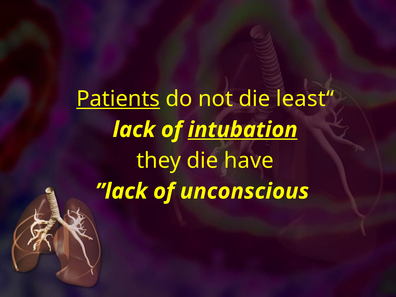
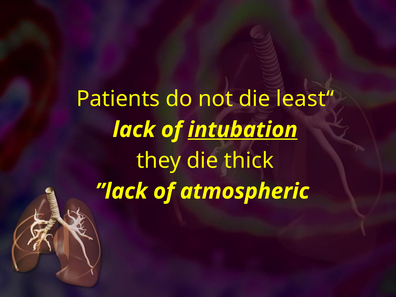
Patients underline: present -> none (118, 99)
have: have -> thick (249, 161)
unconscious: unconscious -> atmospheric (245, 191)
